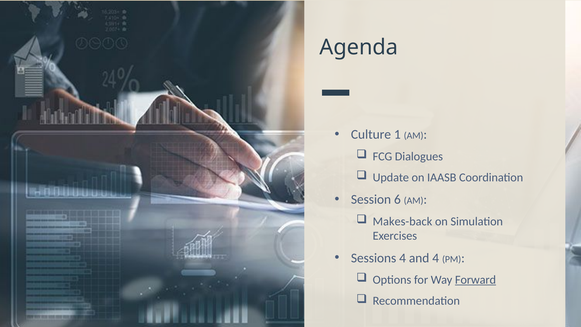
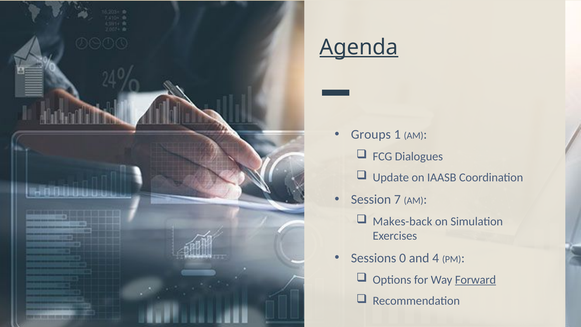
Agenda underline: none -> present (359, 47)
Culture: Culture -> Groups (371, 134)
6: 6 -> 7 (397, 199)
Sessions 4: 4 -> 0 (403, 258)
